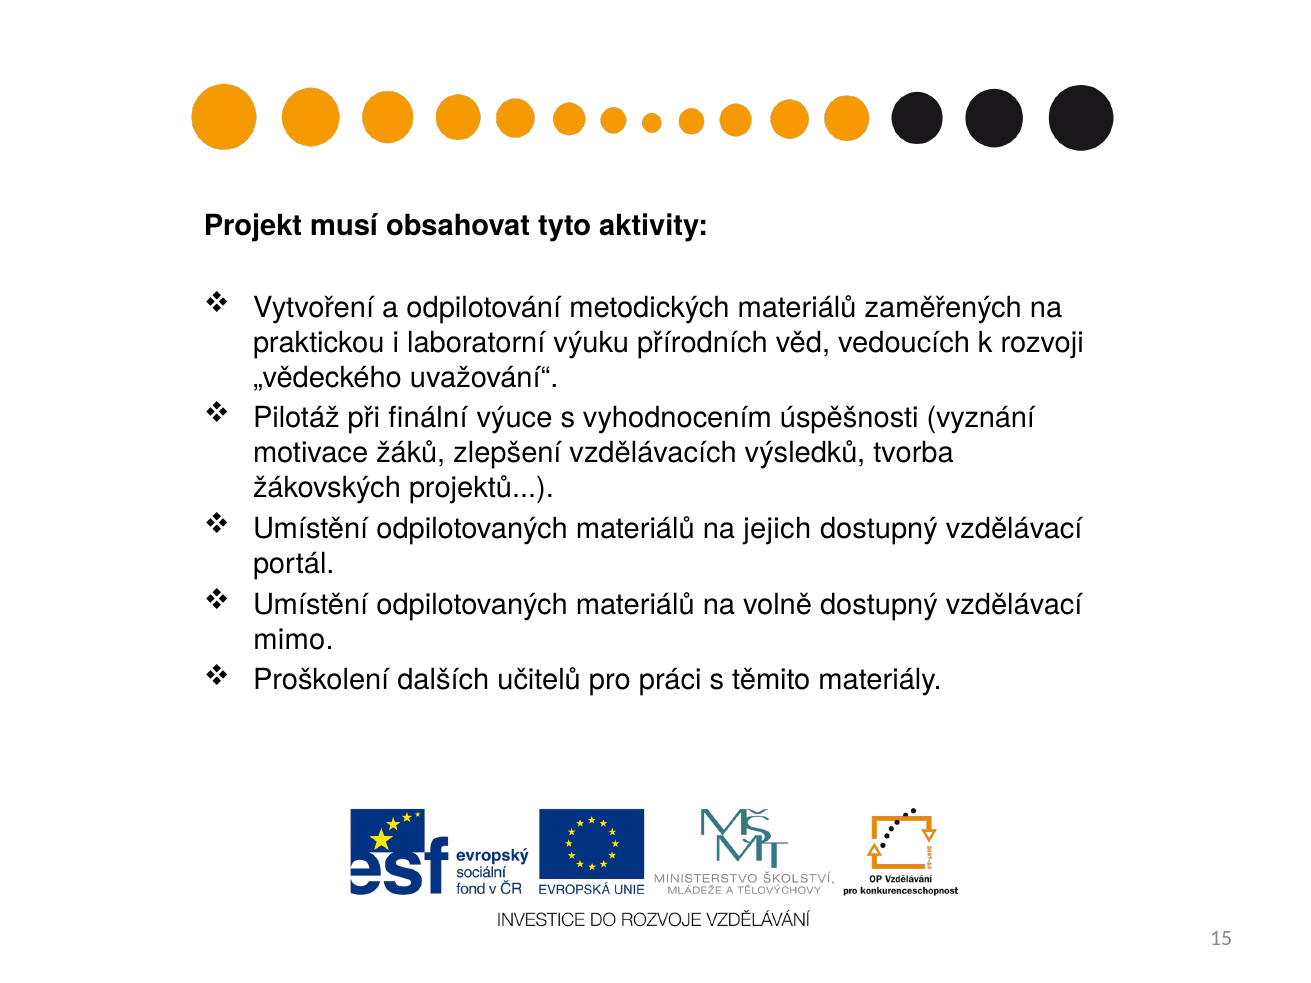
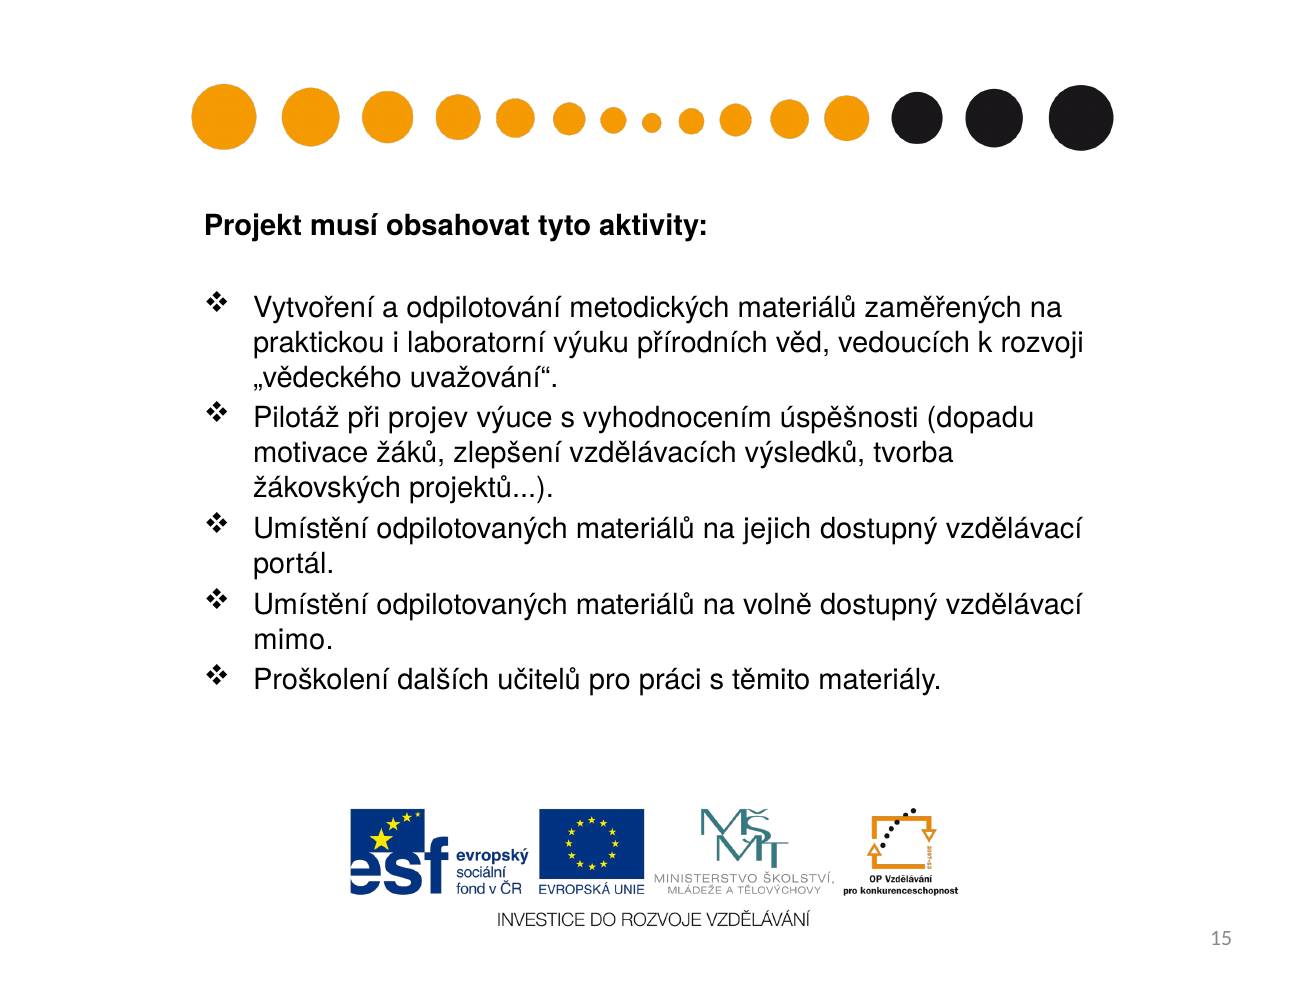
finální: finální -> projev (428, 418)
vyznání: vyznání -> dopadu (981, 418)
